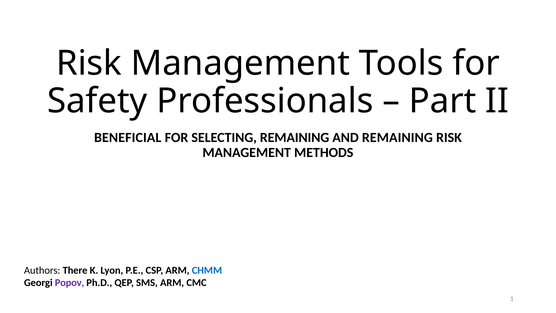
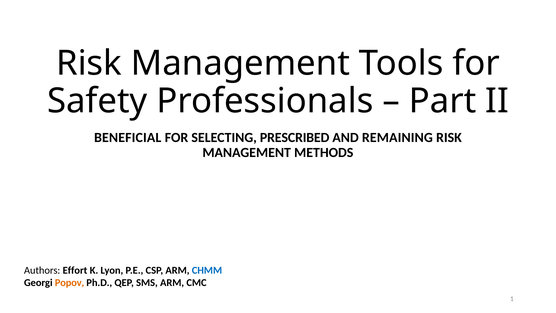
SELECTING REMAINING: REMAINING -> PRESCRIBED (295, 138)
There: There -> Effort (75, 270)
Popov colour: purple -> orange (70, 283)
